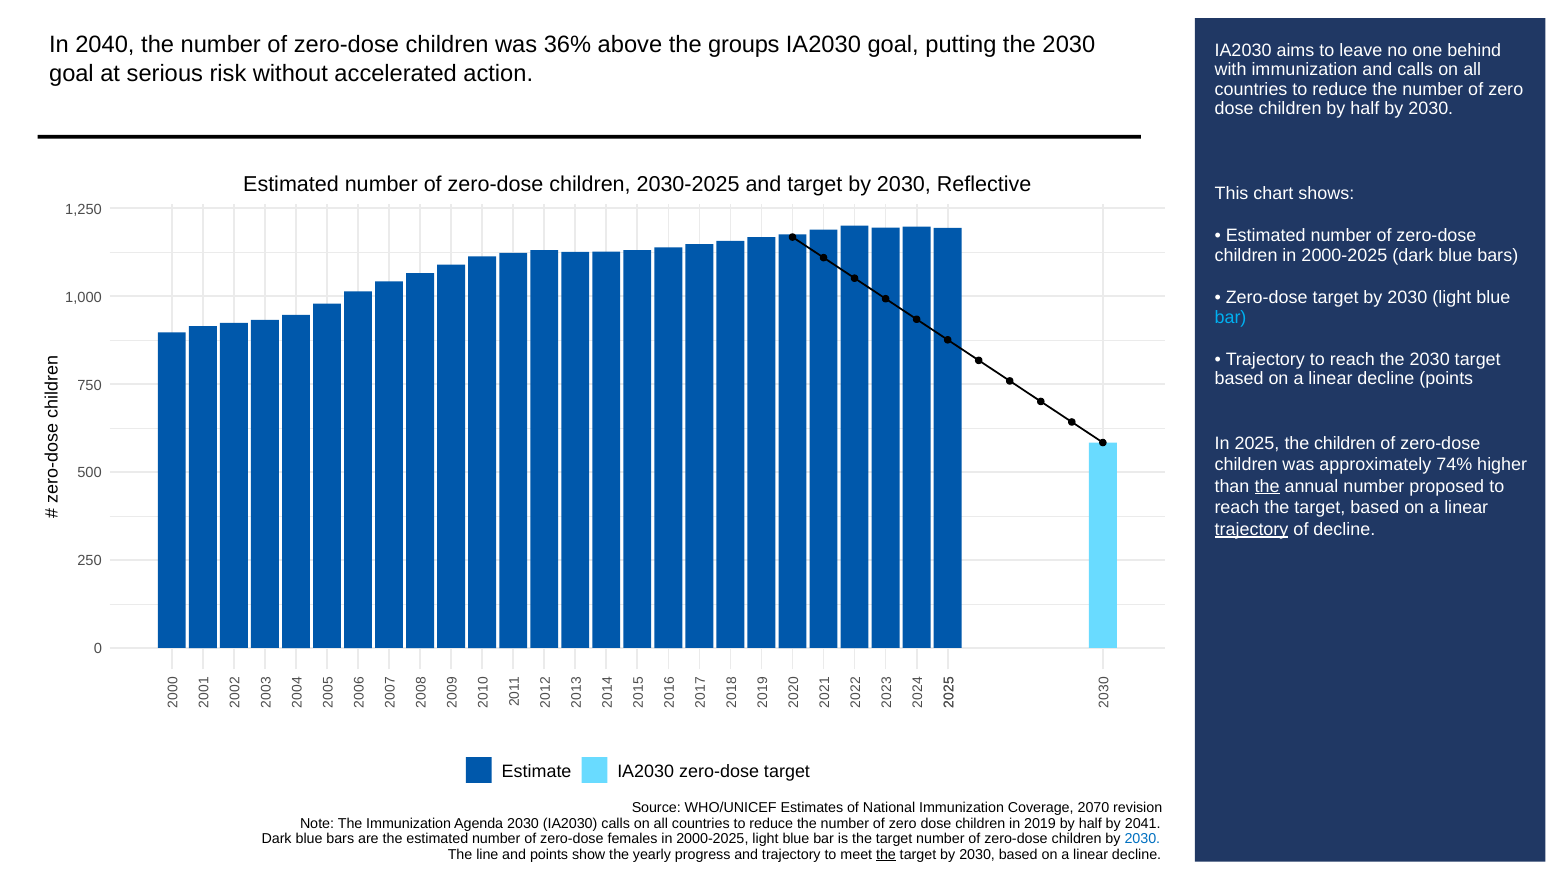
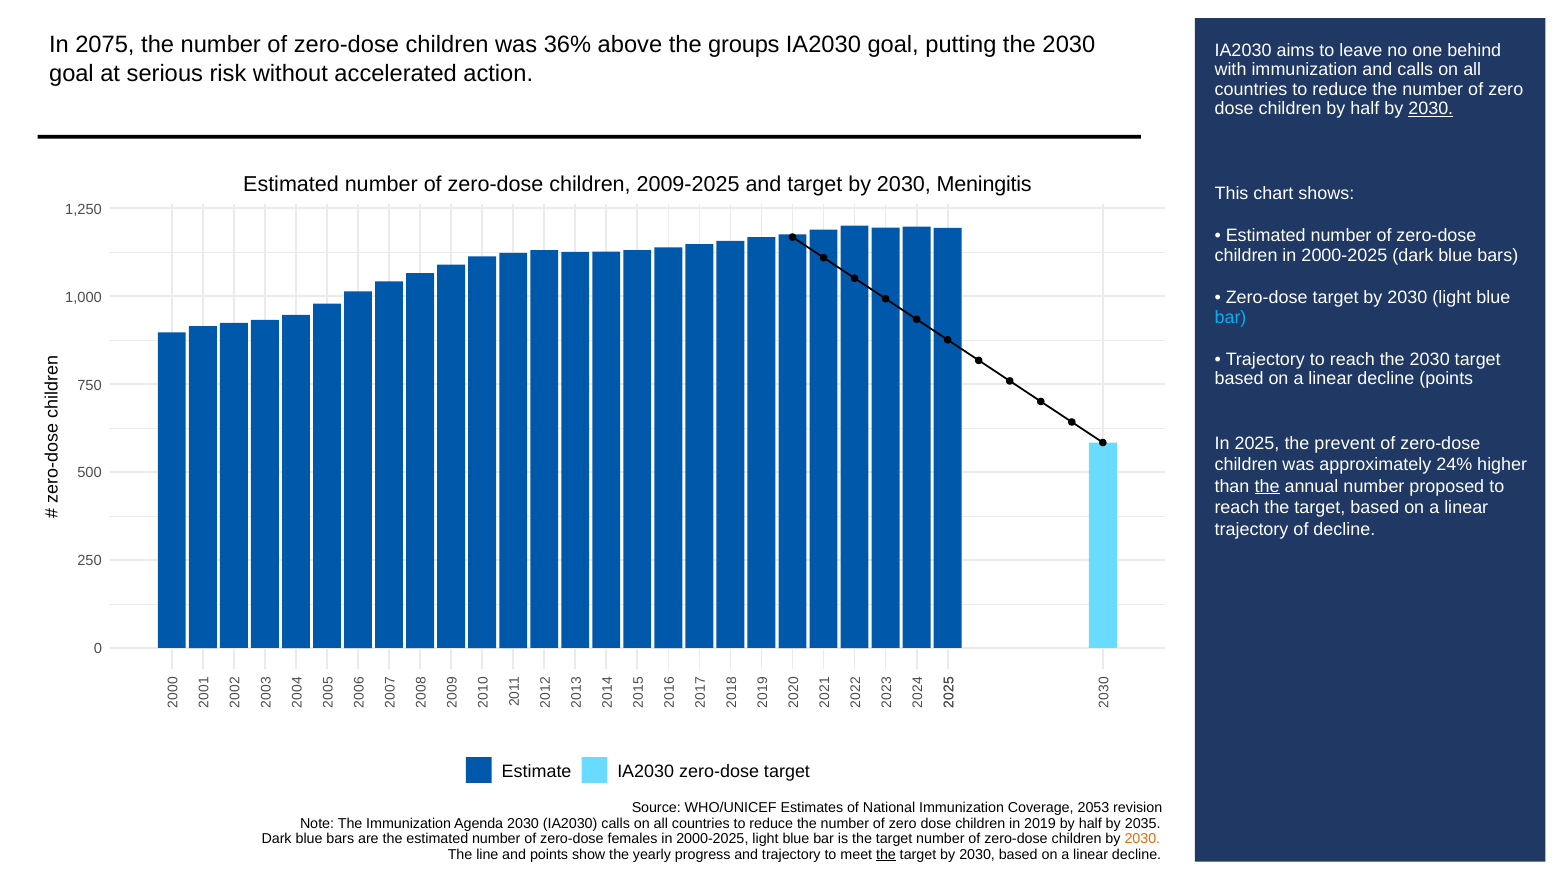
2040: 2040 -> 2075 (105, 45)
2030 underline: none -> present (1431, 109)
2030-2025: 2030-2025 -> 2009-2025 (688, 185)
Reflective: Reflective -> Meningitis (984, 185)
the children: children -> prevent (1345, 443)
74%: 74% -> 24% (1454, 465)
trajectory underline: present -> none (1252, 529)
2070: 2070 -> 2053 (1093, 808)
2041: 2041 -> 2035 (1143, 824)
2030 colour: blue -> orange (1142, 839)
